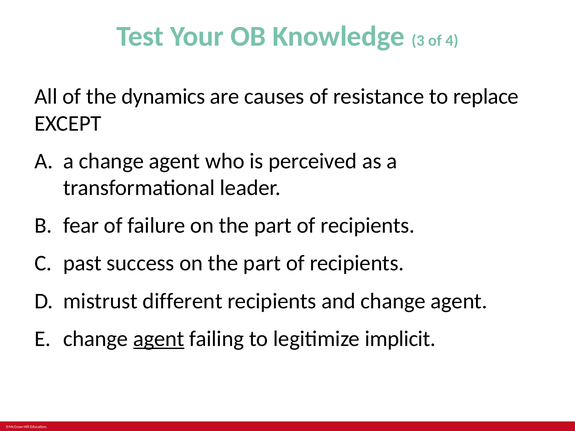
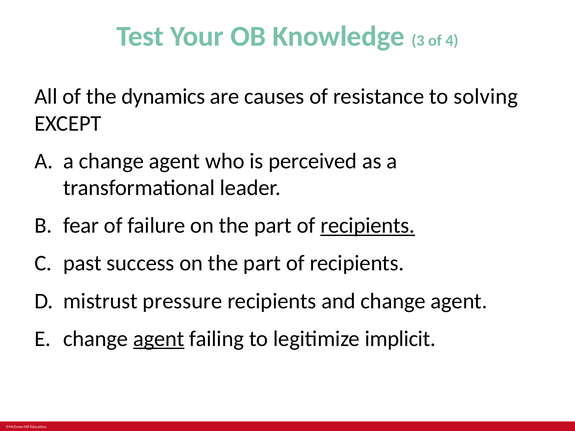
replace: replace -> solving (486, 97)
recipients underline: none -> present (368, 226)
different: different -> pressure (182, 301)
